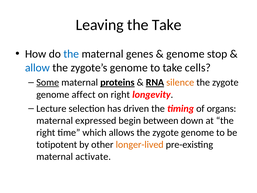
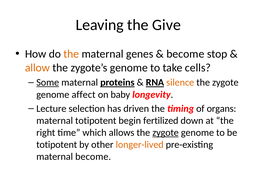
the Take: Take -> Give (167, 25)
the colour: blue -> orange (71, 54)
genome: genome -> become (185, 54)
allow colour: blue -> orange (37, 68)
on right: right -> baby (120, 94)
maternal expressed: expressed -> totipotent (96, 120)
between: between -> fertilized (161, 120)
zygote underline: none -> present (166, 132)
maternal activate: activate -> become (93, 156)
